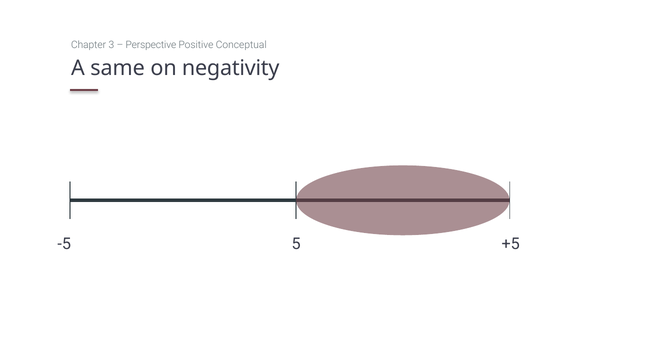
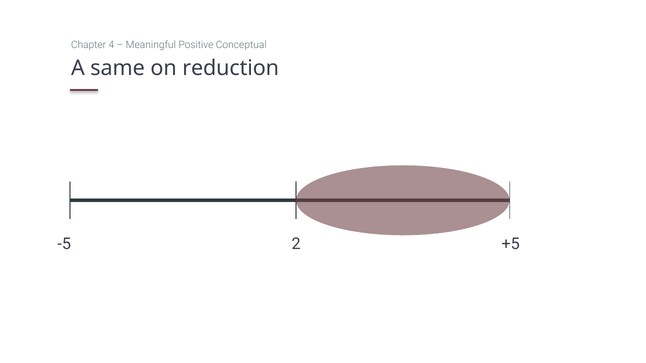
3: 3 -> 4 (111, 45)
Perspective: Perspective -> Meaningful (151, 45)
negativity: negativity -> reduction (231, 68)
5: 5 -> 2 (296, 244)
